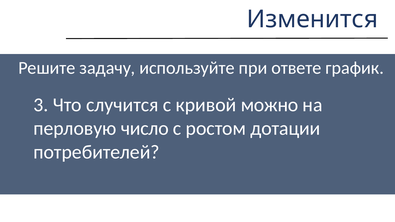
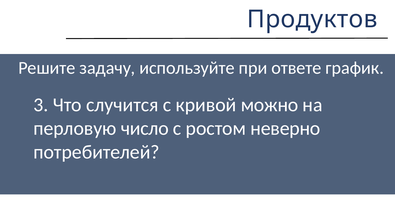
Изменится: Изменится -> Продуктов (312, 19)
дотации: дотации -> неверно (285, 129)
